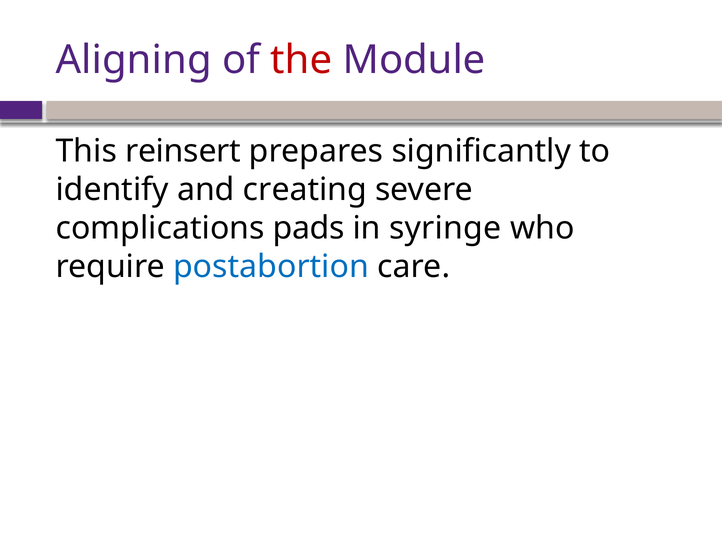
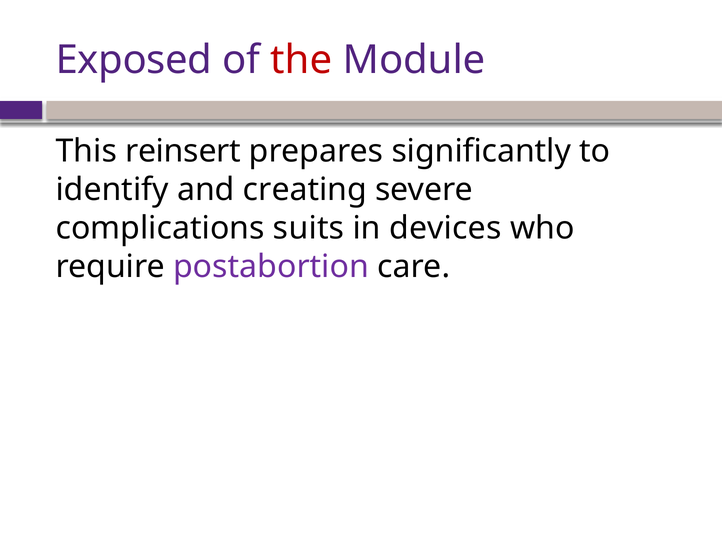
Aligning: Aligning -> Exposed (134, 60)
pads: pads -> suits (309, 228)
syringe: syringe -> devices (445, 228)
postabortion colour: blue -> purple (271, 267)
